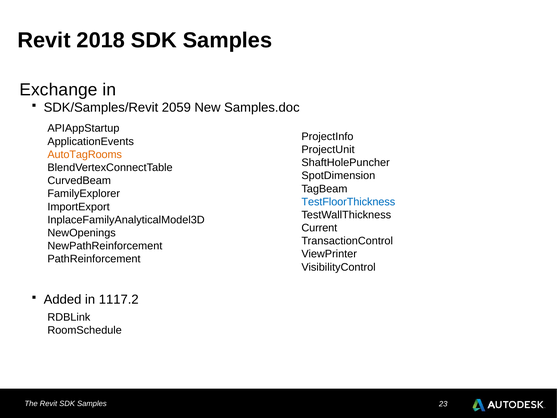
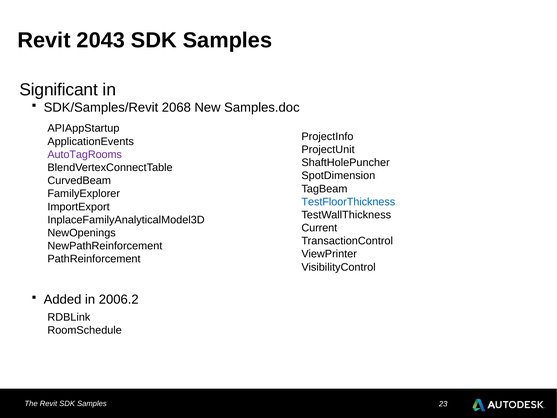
2018: 2018 -> 2043 (101, 40)
Exchange: Exchange -> Significant (59, 90)
2059: 2059 -> 2068 (176, 108)
AutoTagRooms colour: orange -> purple (85, 154)
1117.2: 1117.2 -> 2006.2 (119, 299)
